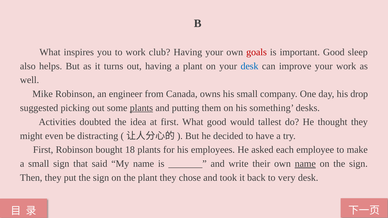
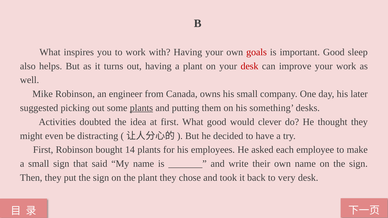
club: club -> with (160, 52)
desk colour: blue -> red (250, 66)
drop: drop -> later (359, 94)
tallest: tallest -> clever (270, 122)
18: 18 -> 14 (130, 150)
name underline: present -> none (305, 164)
